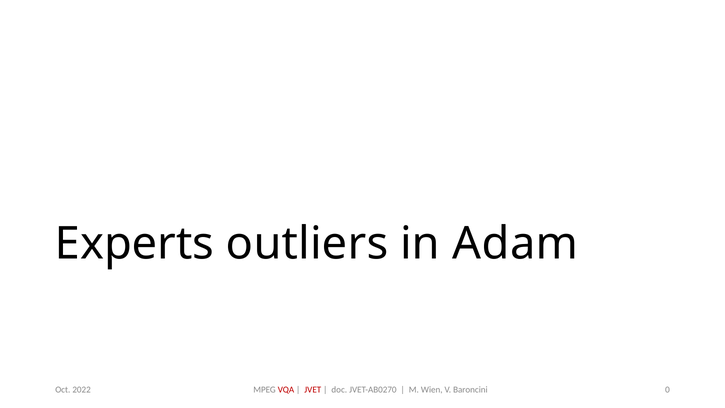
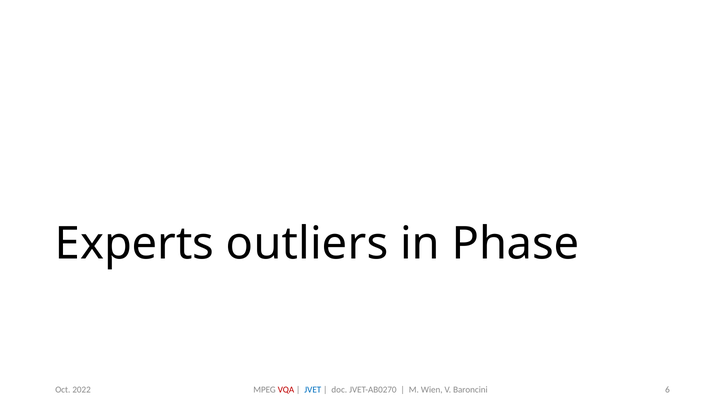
Adam: Adam -> Phase (516, 244)
JVET colour: red -> blue (313, 389)
0: 0 -> 6 (667, 389)
